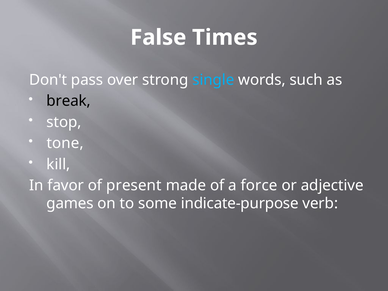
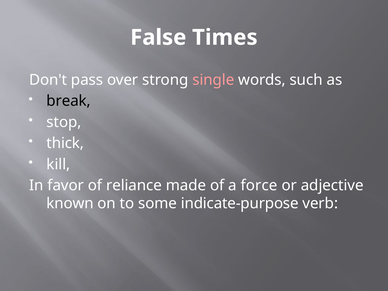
single colour: light blue -> pink (213, 80)
tone: tone -> thick (65, 143)
present: present -> reliance (134, 185)
games: games -> known (70, 203)
